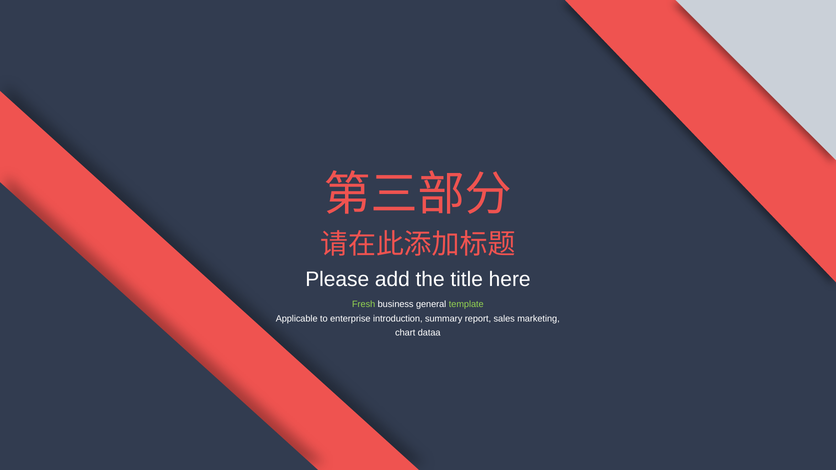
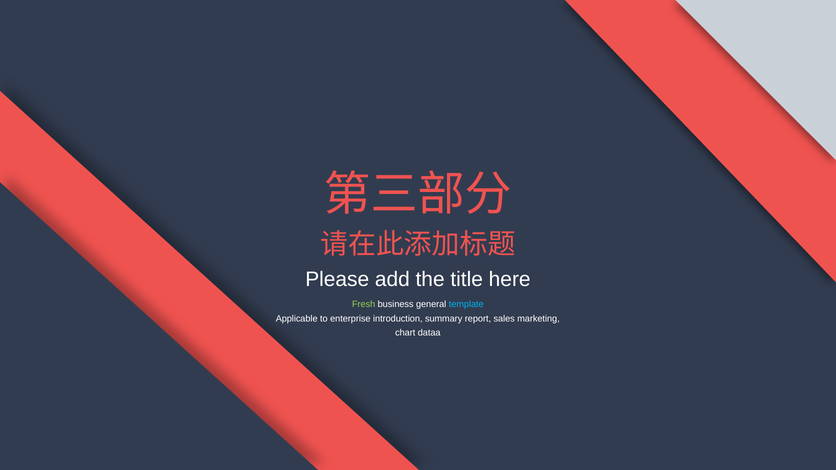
template colour: light green -> light blue (466, 305)
